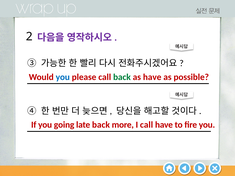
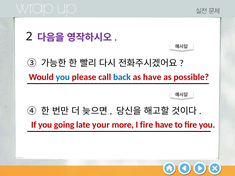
back colour: green -> blue (122, 77)
late back: back -> your (101, 125)
I call: call -> fire (147, 125)
